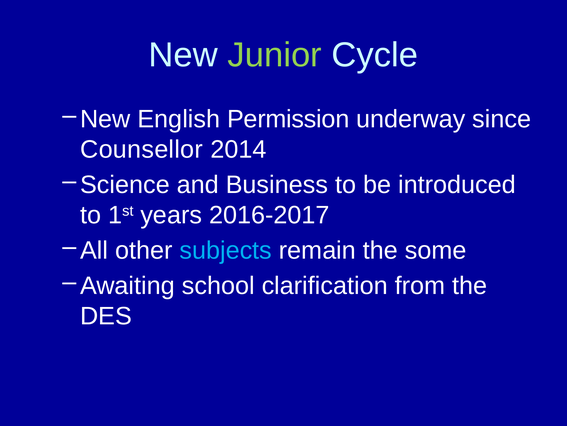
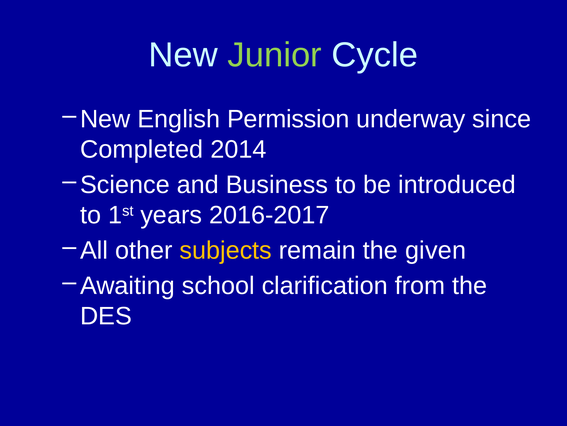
Counsellor: Counsellor -> Completed (142, 149)
subjects colour: light blue -> yellow (226, 250)
some: some -> given (436, 250)
